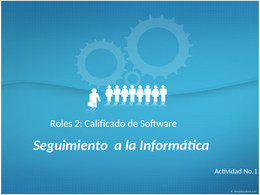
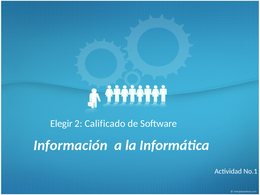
Roles: Roles -> Elegir (61, 124)
Seguimiento: Seguimiento -> Información (70, 145)
